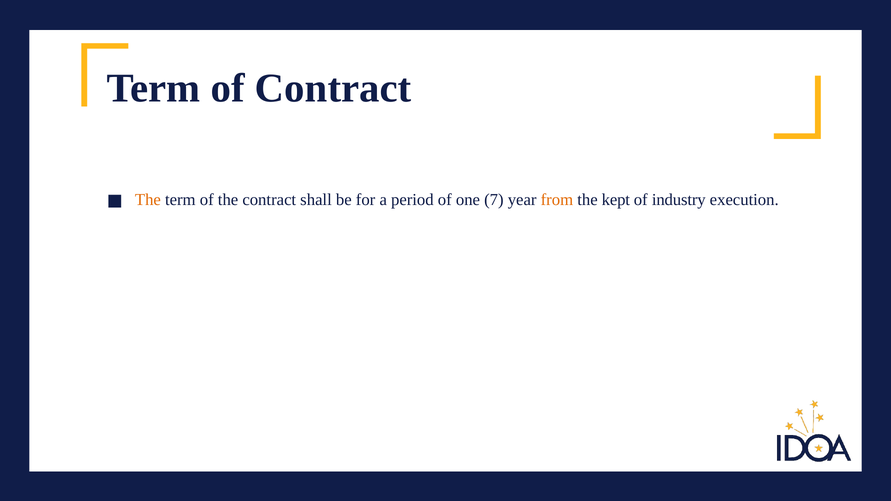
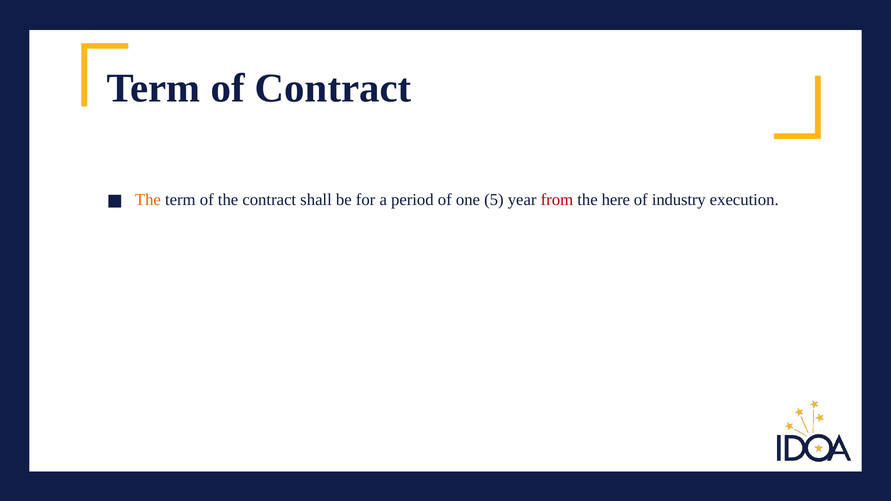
7: 7 -> 5 (494, 200)
from colour: orange -> red (557, 200)
kept: kept -> here (616, 200)
